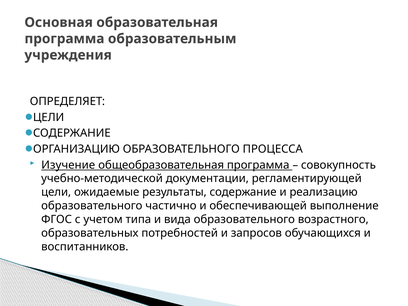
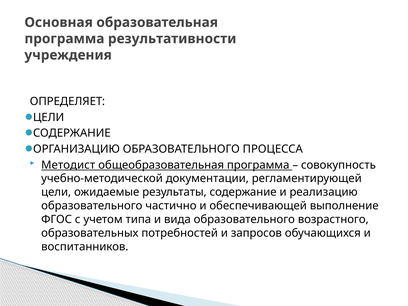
образовательным: образовательным -> результативности (172, 39)
Изучение: Изучение -> Методист (68, 165)
